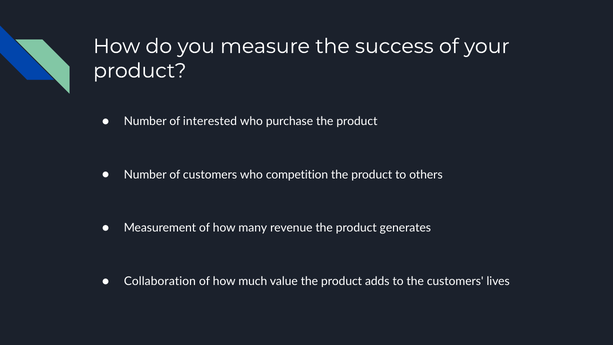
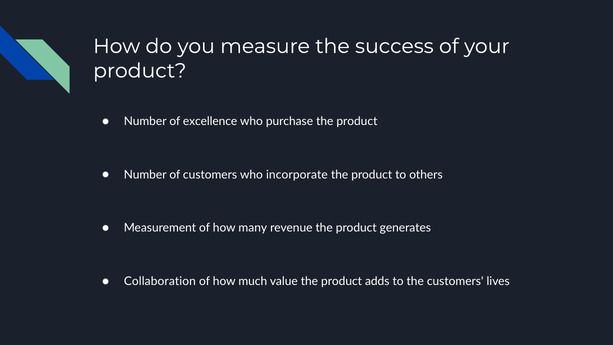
interested: interested -> excellence (210, 121)
competition: competition -> incorporate (297, 175)
